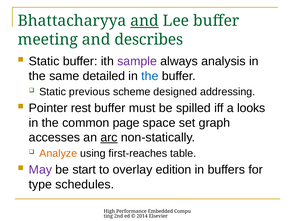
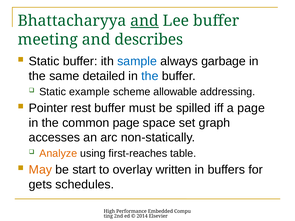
sample colour: purple -> blue (137, 61)
analysis: analysis -> garbage (223, 61)
previous: previous -> example (89, 92)
designed: designed -> allowable (175, 92)
a looks: looks -> page (251, 108)
arc underline: present -> none (109, 138)
May colour: purple -> orange (40, 170)
edition: edition -> written (174, 170)
type: type -> gets (40, 185)
